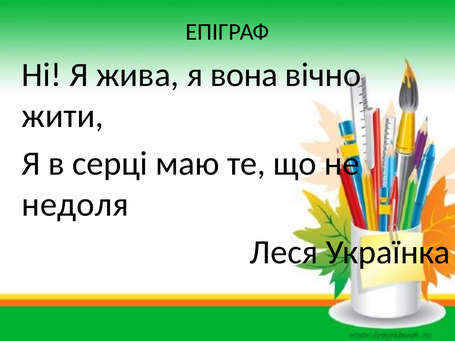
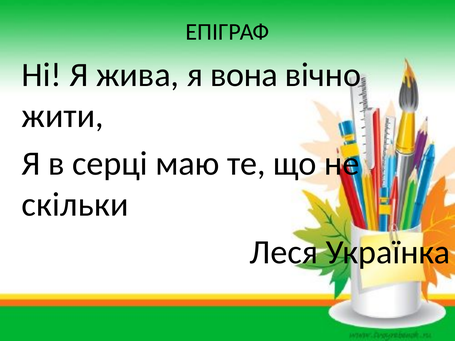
недоля: недоля -> скільки (75, 205)
